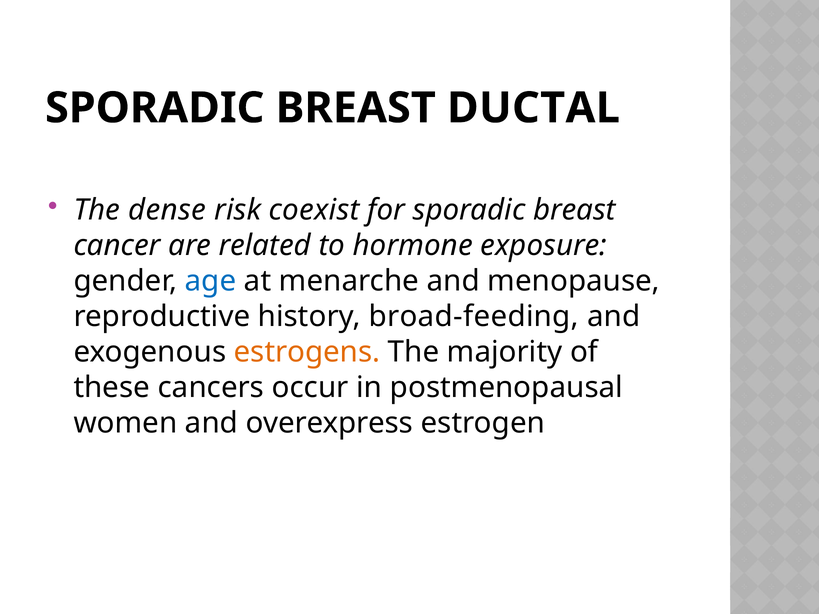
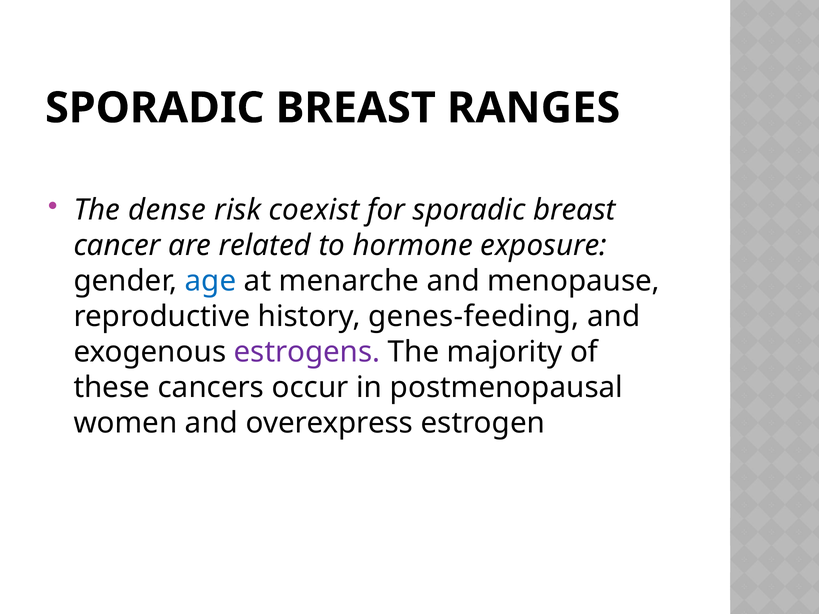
DUCTAL: DUCTAL -> RANGES (534, 108)
broad-feeding: broad-feeding -> genes-feeding (474, 317)
estrogens colour: orange -> purple (307, 352)
